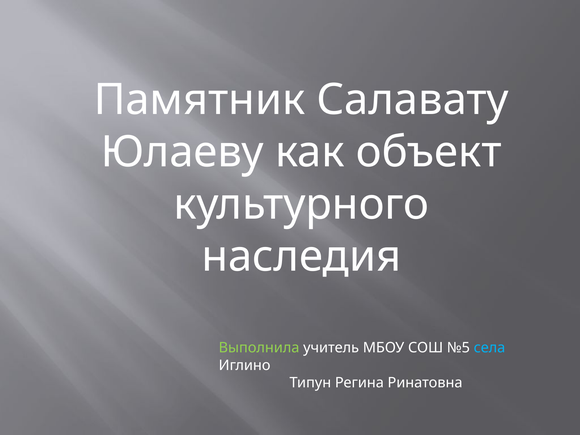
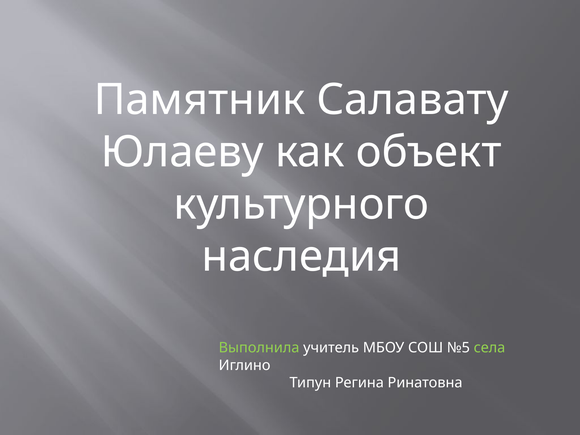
села colour: light blue -> light green (489, 348)
